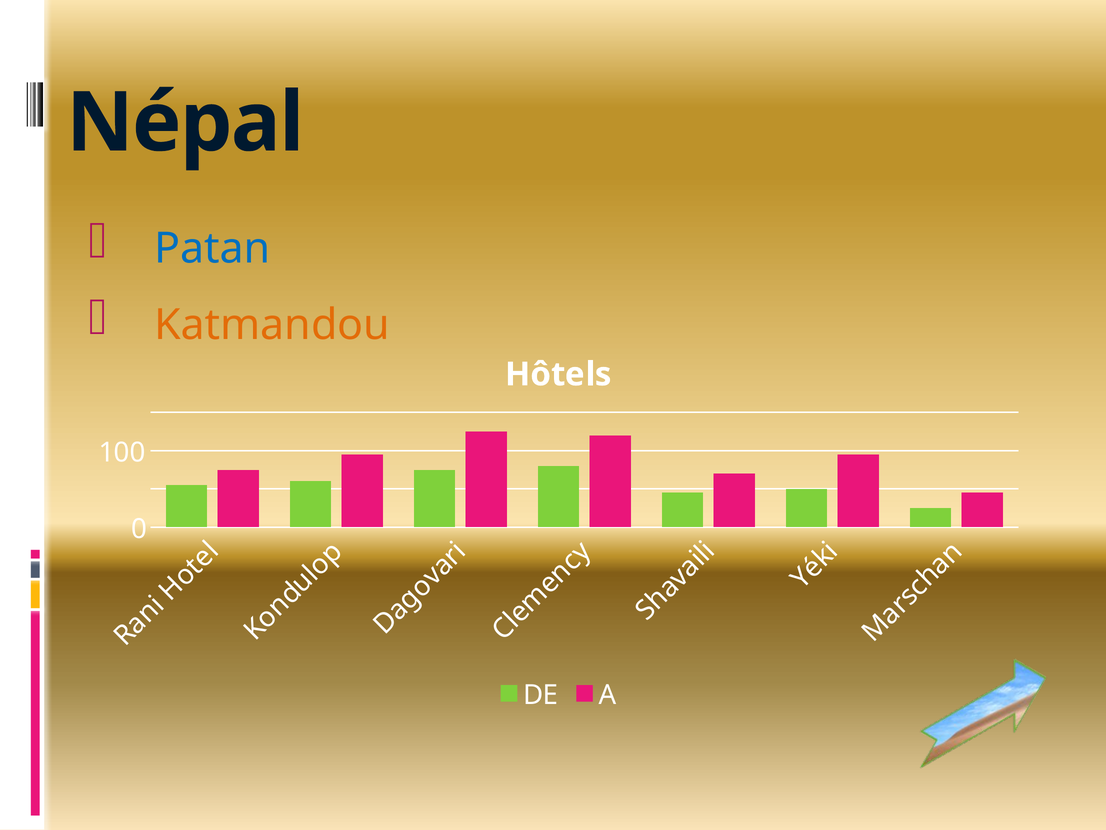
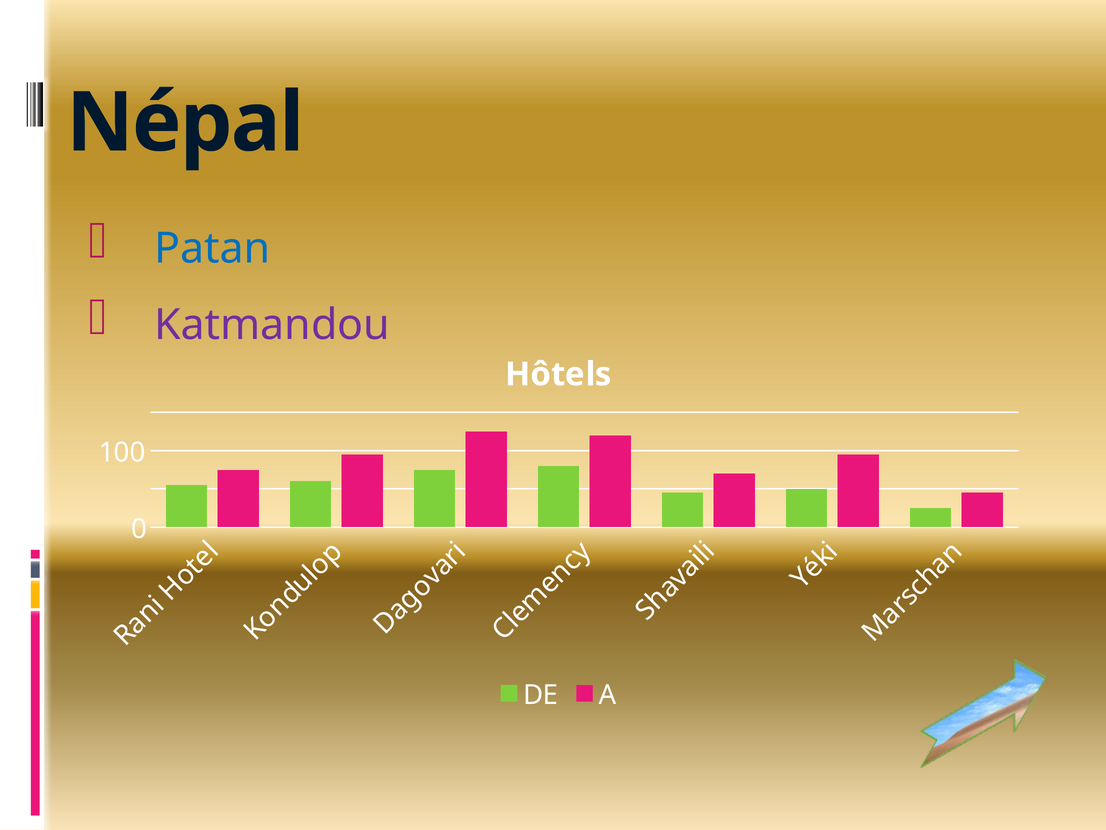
Katmandou colour: orange -> purple (272, 325)
